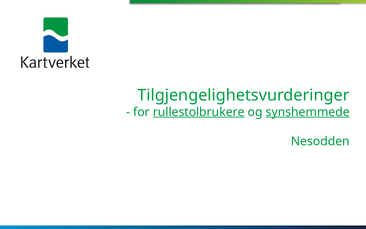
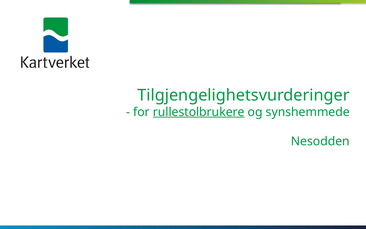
synshemmede underline: present -> none (308, 112)
